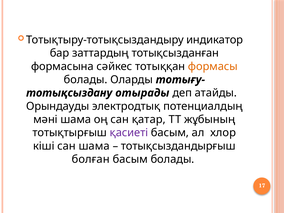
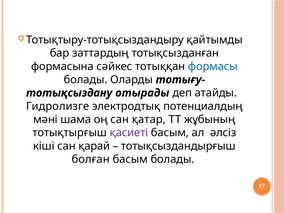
индикатор: индикатор -> қайтымды (215, 40)
формасы colour: orange -> blue (213, 66)
Орындауды: Орындауды -> Гидролизге (58, 106)
хлор: хлор -> әлсіз (223, 133)
сан шама: шама -> қарай (94, 146)
